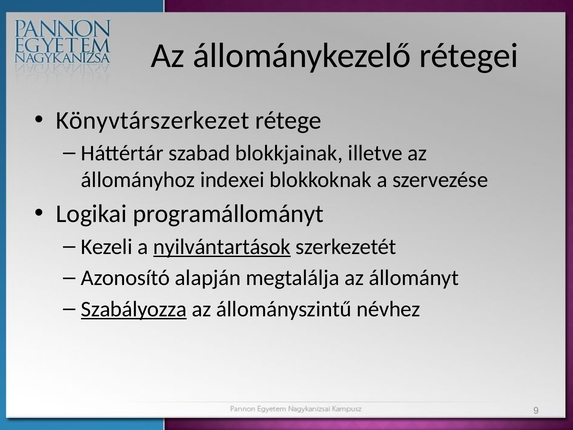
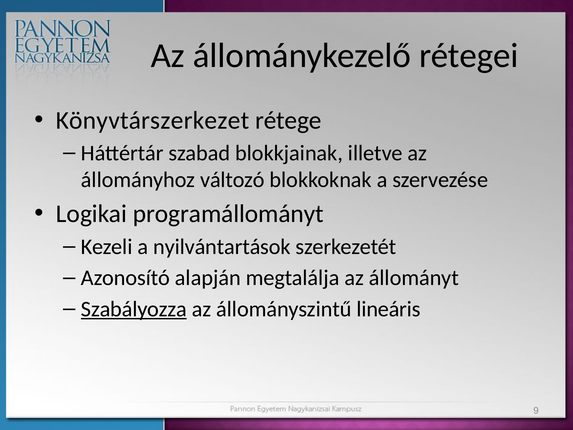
indexei: indexei -> változó (232, 180)
nyilvántartások underline: present -> none (222, 247)
névhez: névhez -> lineáris (388, 309)
